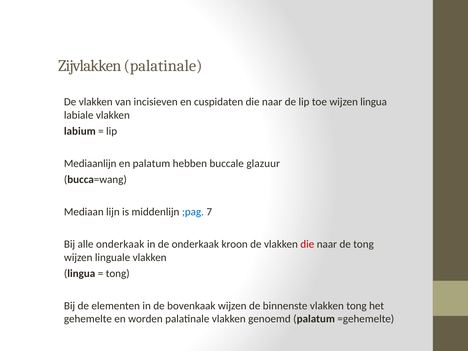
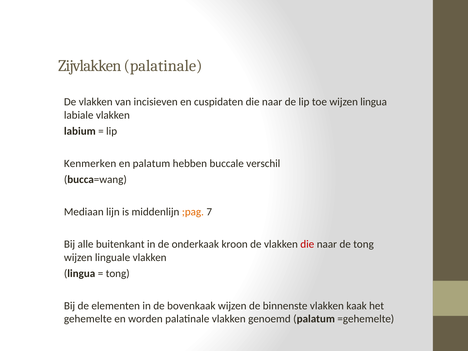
Mediaanlijn: Mediaanlijn -> Kenmerken (90, 163)
glazuur: glazuur -> verschil (263, 163)
;pag colour: blue -> orange (193, 212)
alle onderkaak: onderkaak -> buitenkant (120, 244)
vlakken tong: tong -> kaak (357, 306)
